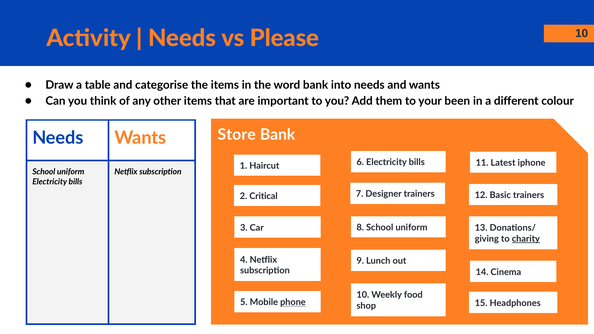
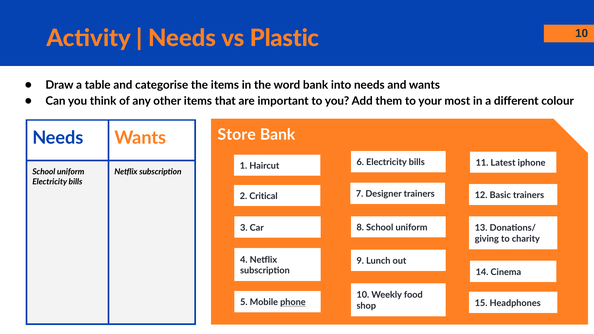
Please: Please -> Plastic (285, 38)
been: been -> most (457, 101)
charity underline: present -> none (526, 239)
